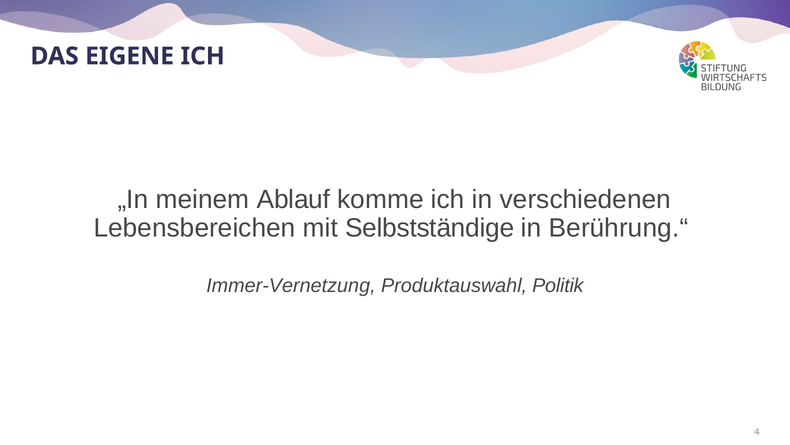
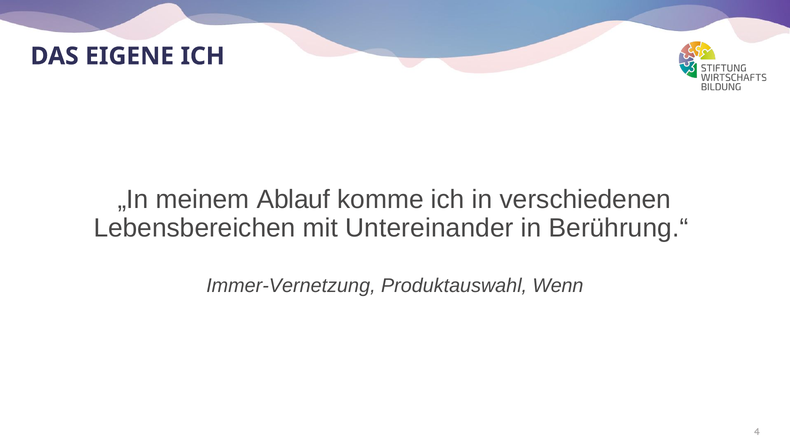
Selbstständige: Selbstständige -> Untereinander (429, 228)
Politik: Politik -> Wenn (558, 285)
